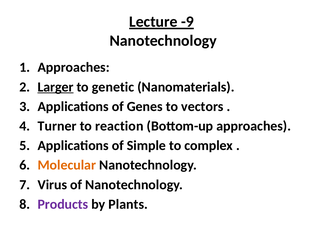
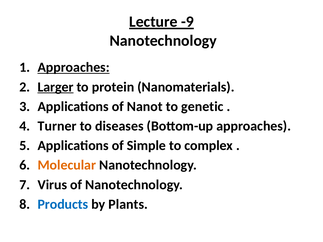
Approaches underline: none -> present (74, 67)
genetic: genetic -> protein (113, 87)
Genes: Genes -> Nanot (145, 107)
vectors: vectors -> genetic (202, 107)
reaction: reaction -> diseases (119, 126)
Products colour: purple -> blue (63, 204)
